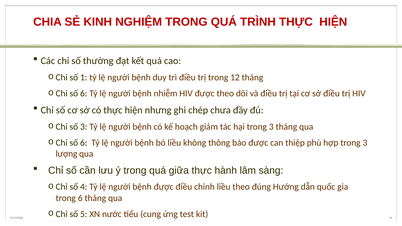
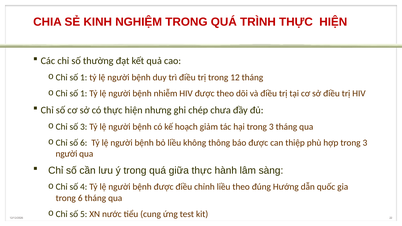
6: 6 -> 1 (84, 94)
lượng: lượng -> người (67, 154)
